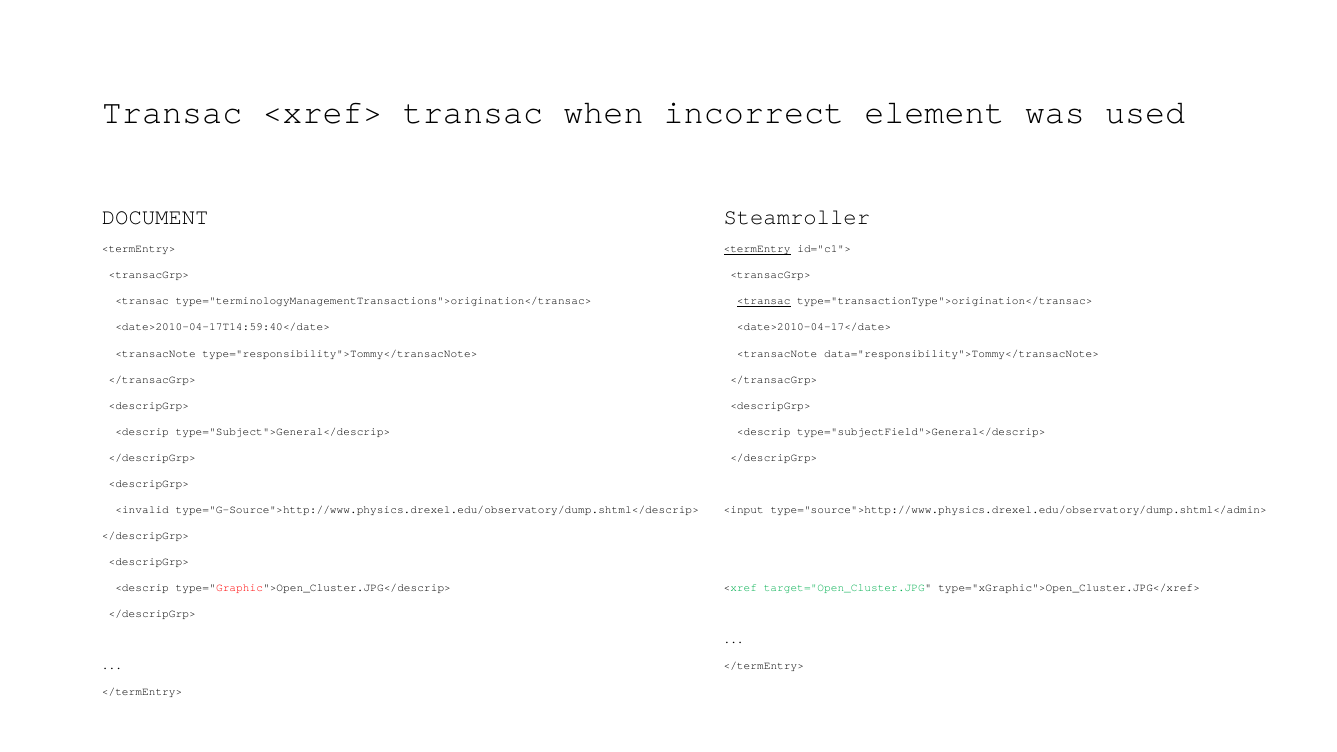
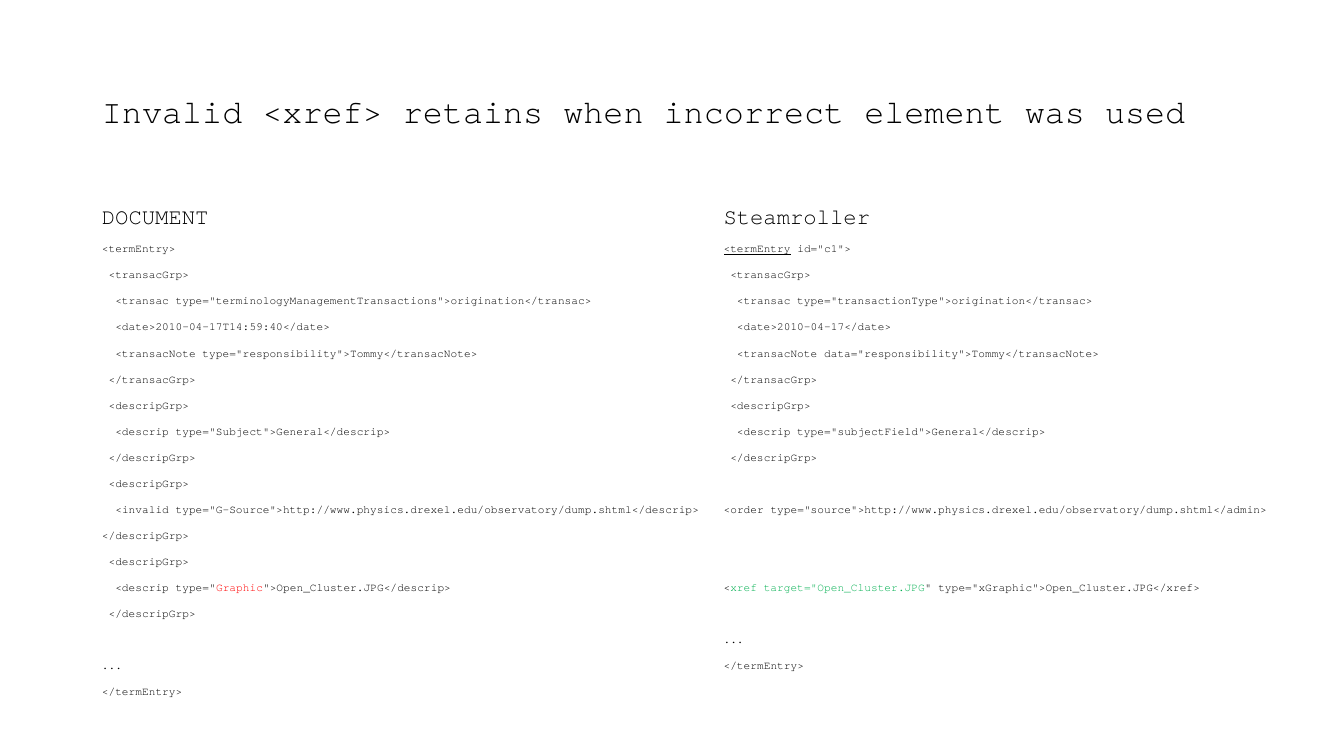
Transac: Transac -> Invalid (172, 112)
<xref> transac: transac -> retains (473, 112)
<transac underline: present -> none (764, 301)
<input: <input -> <order (744, 510)
